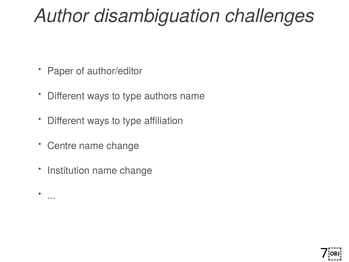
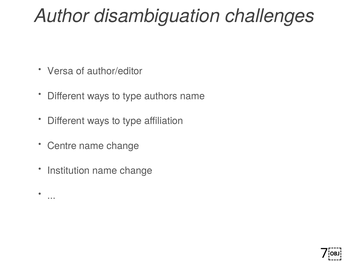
Paper: Paper -> Versa (60, 71)
